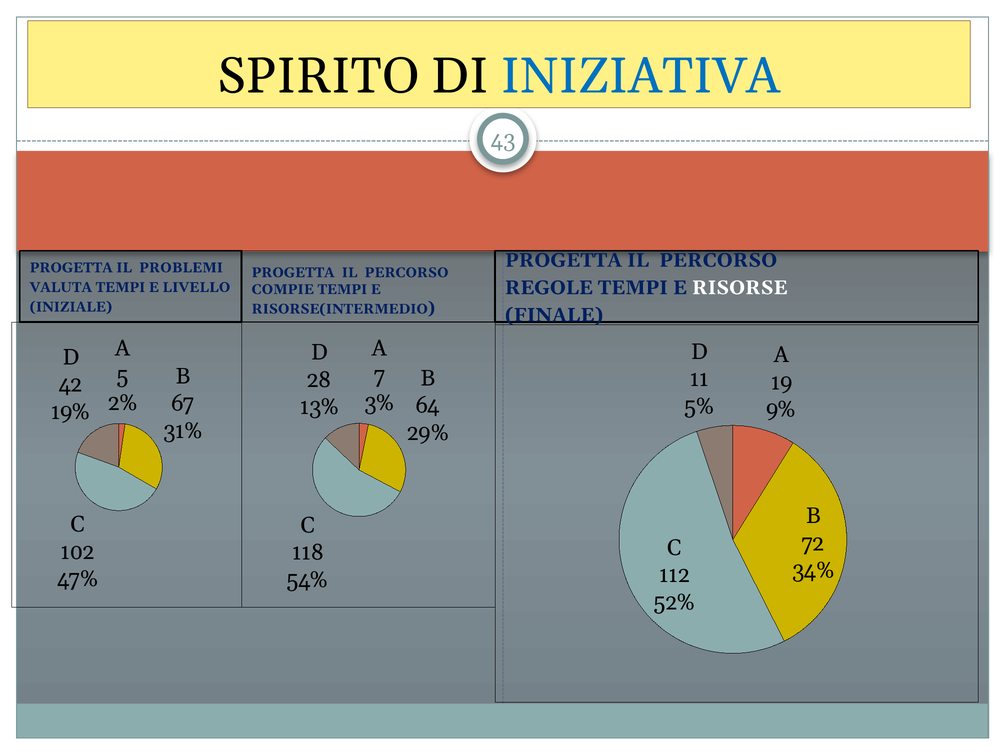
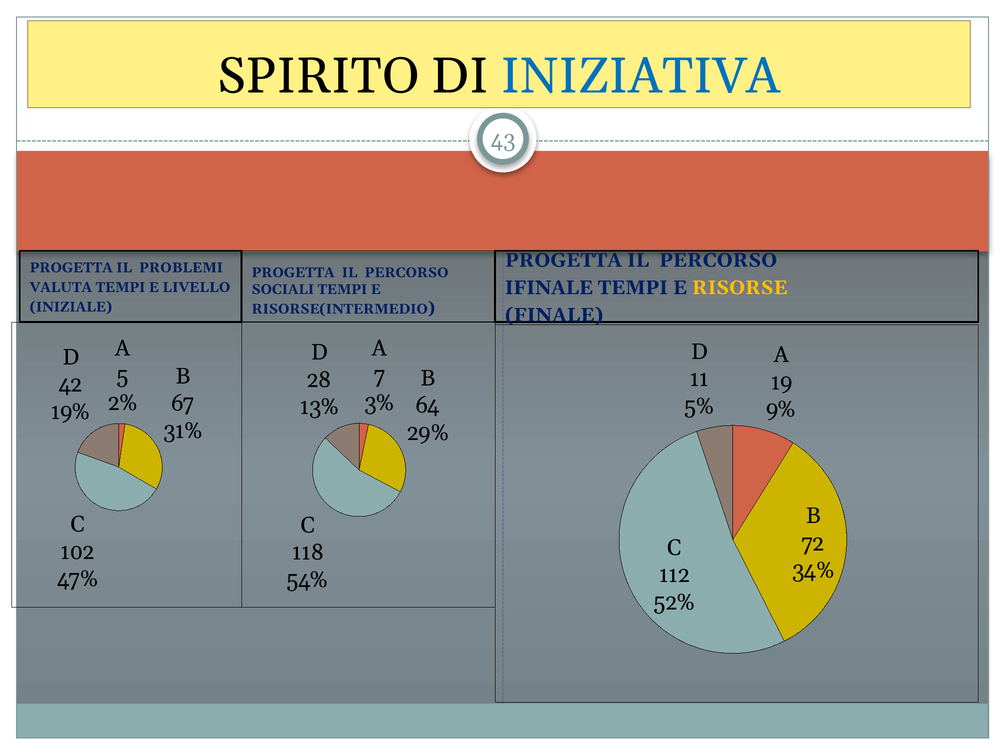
REGOLE: REGOLE -> IFINALE (549, 288)
RISORSE colour: white -> yellow (740, 288)
COMPIE: COMPIE -> SOCIALI (283, 289)
